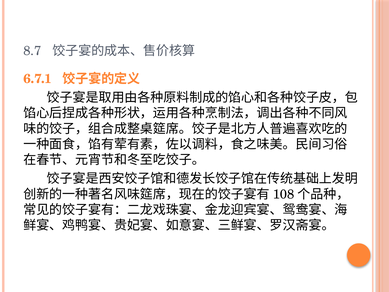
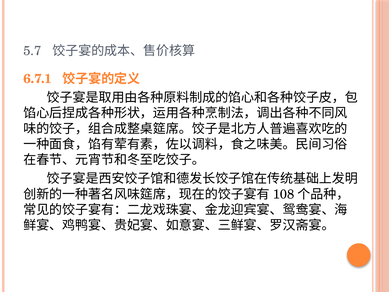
8.7: 8.7 -> 5.7 (32, 51)
